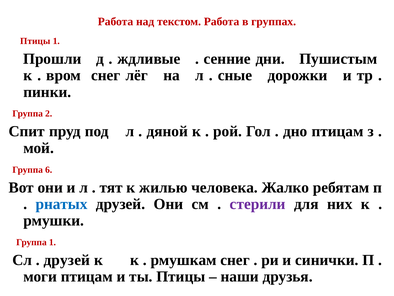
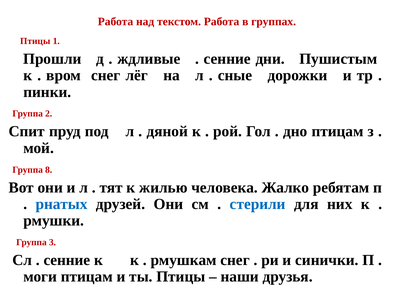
6: 6 -> 8 (49, 169)
стерили colour: purple -> blue (258, 204)
Группа 1: 1 -> 3 (52, 242)
друзей: друзей -> сенние (67, 260)
